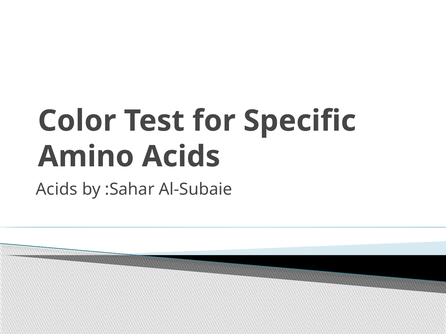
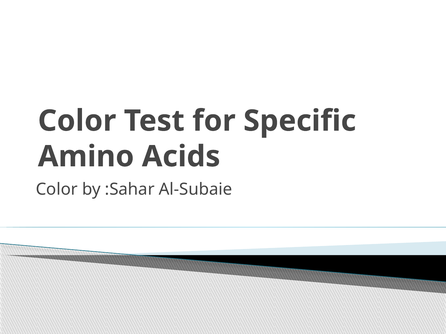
Acids: Acids -> Color (57, 190)
